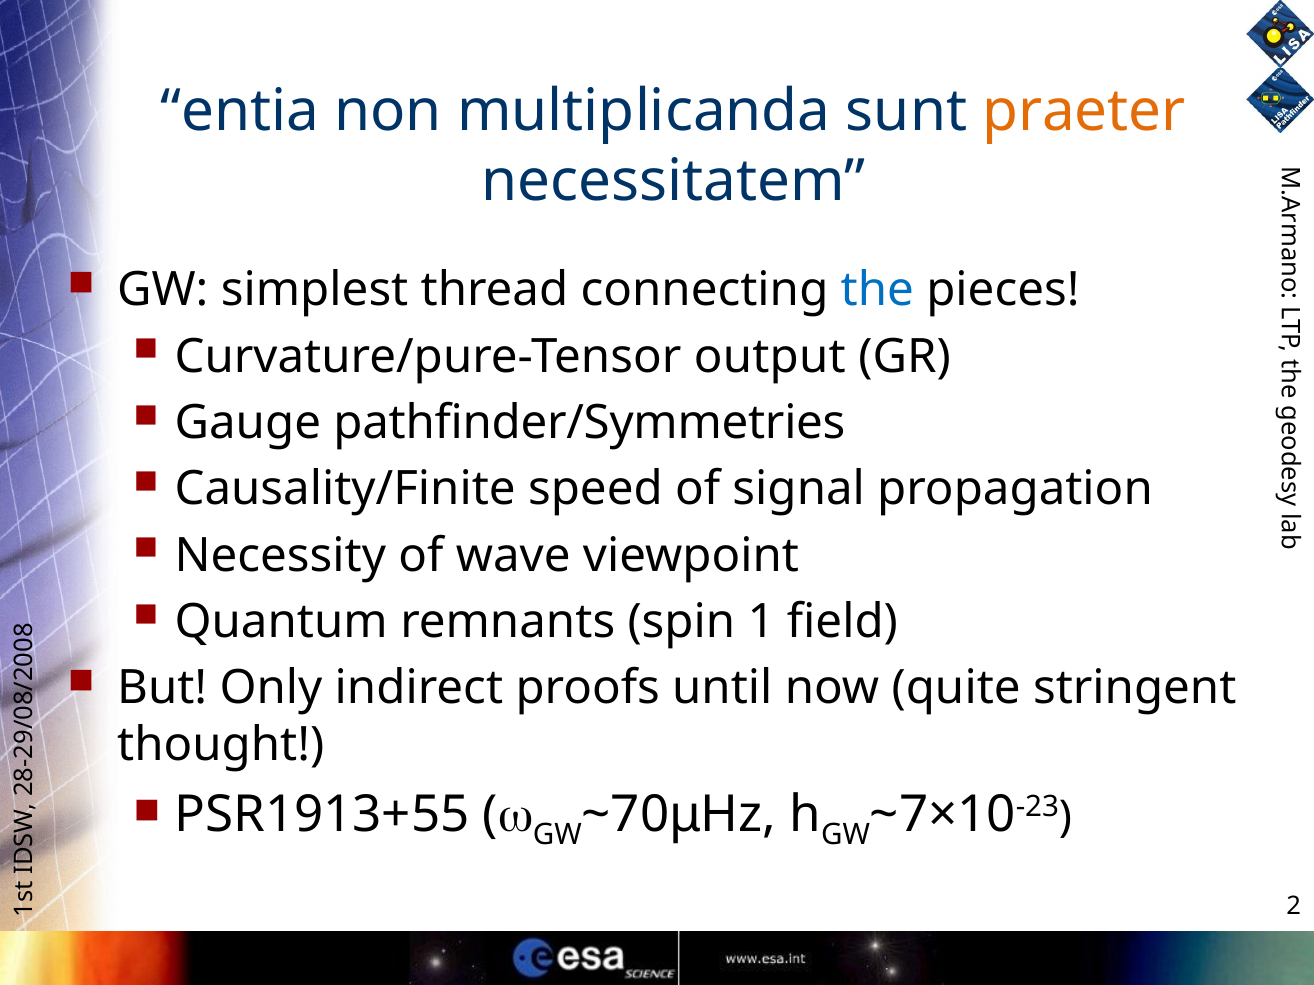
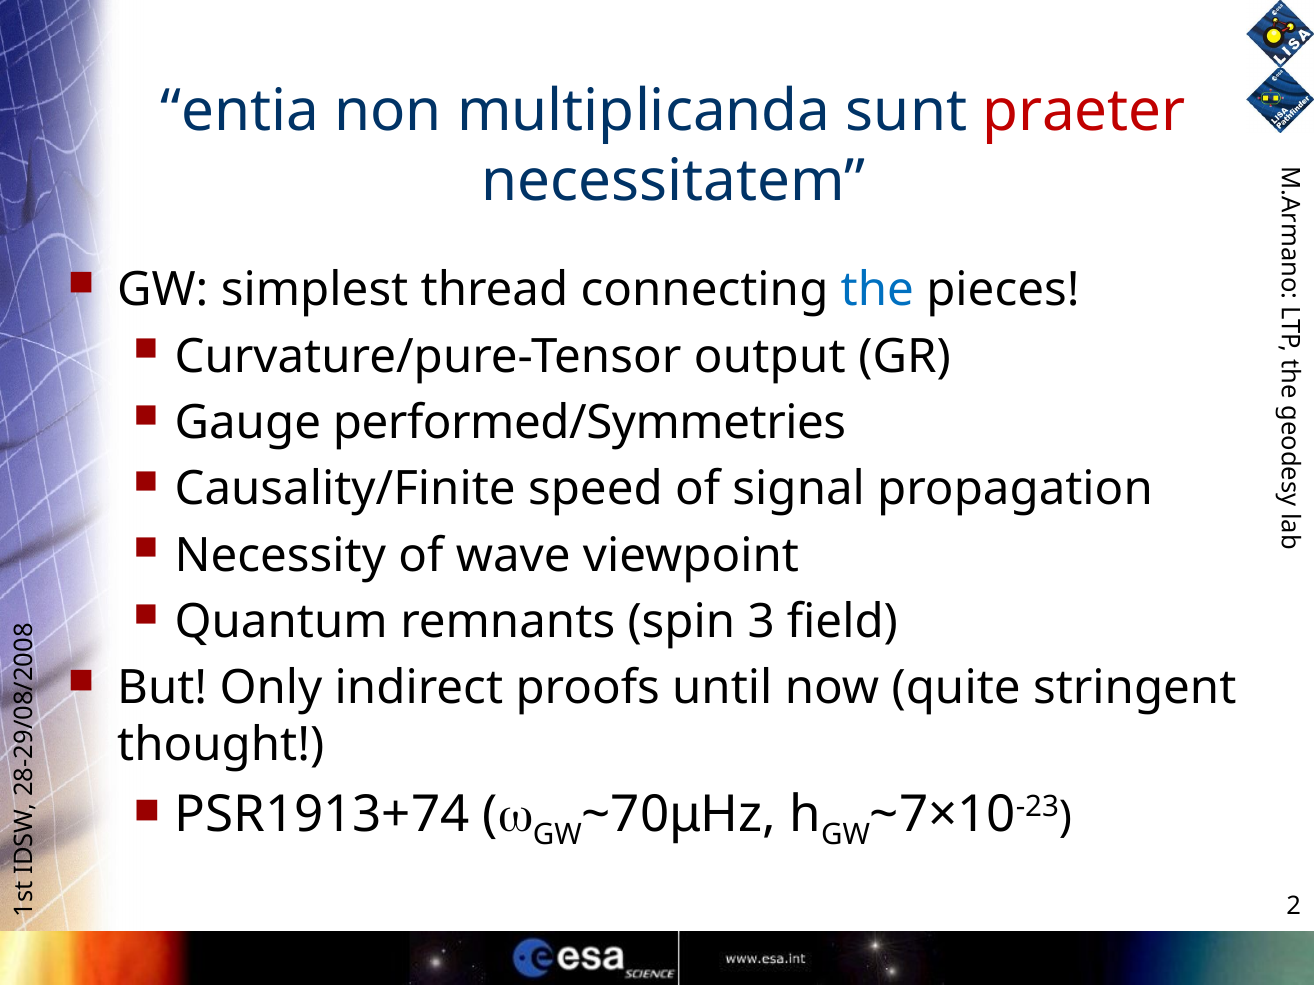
praeter colour: orange -> red (1084, 111)
pathfinder/Symmetries: pathfinder/Symmetries -> performed/Symmetries (590, 423)
spin 1: 1 -> 3 (761, 622)
PSR1913+55: PSR1913+55 -> PSR1913+74 (322, 815)
